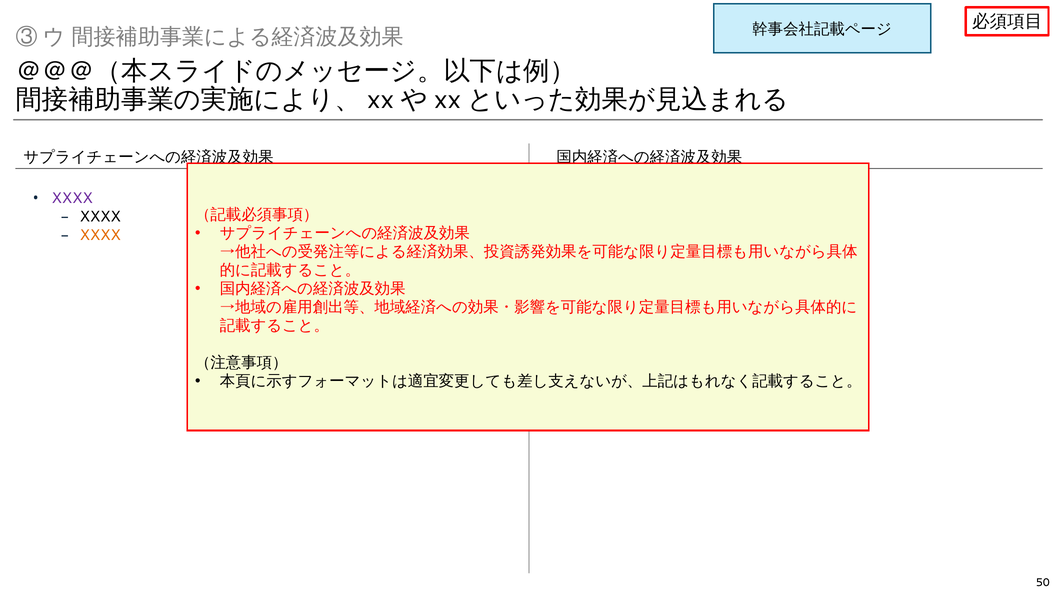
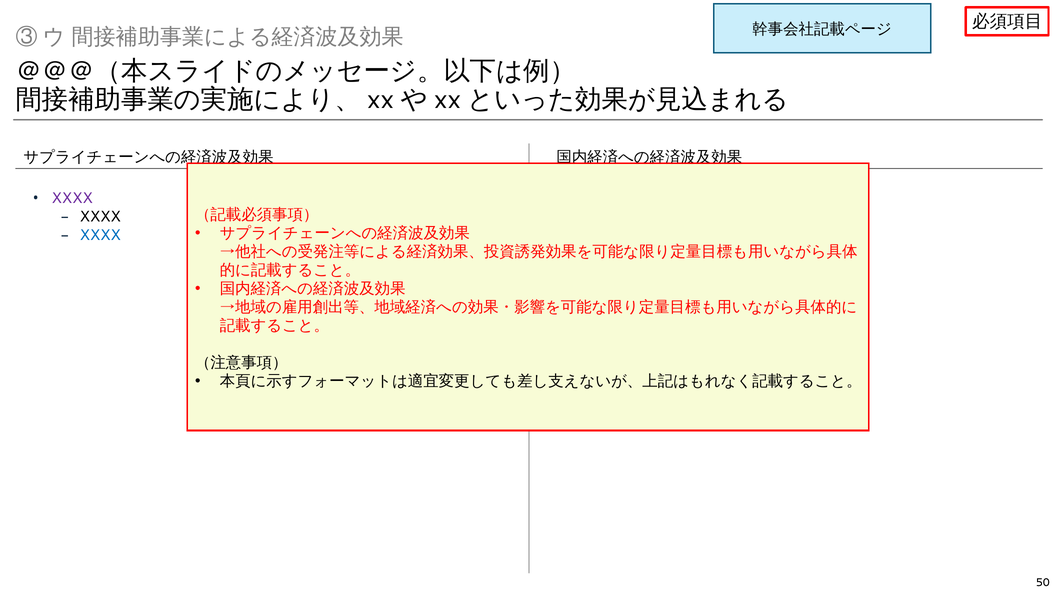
XXXX colour: orange -> blue (100, 235)
